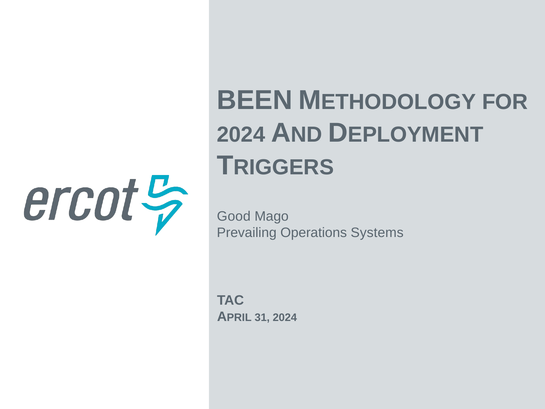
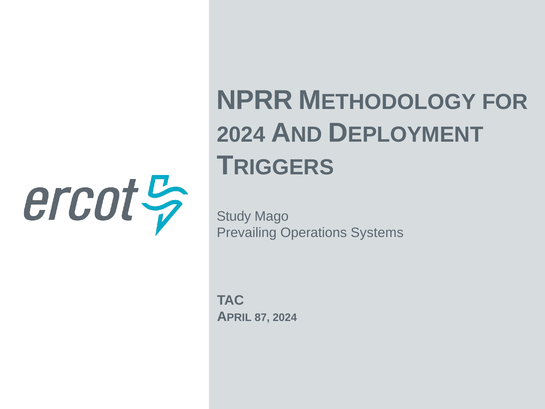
BEEN: BEEN -> NPRR (255, 100)
Good: Good -> Study (234, 216)
31: 31 -> 87 (262, 317)
